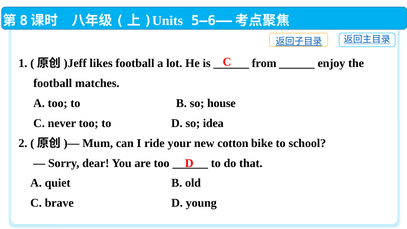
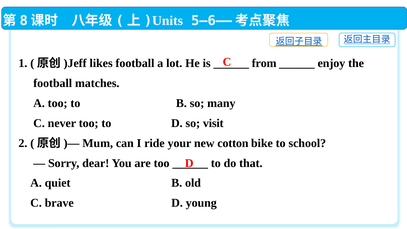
house: house -> many (221, 103)
idea: idea -> visit (213, 123)
